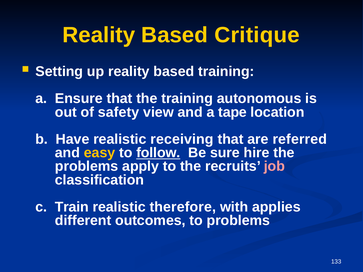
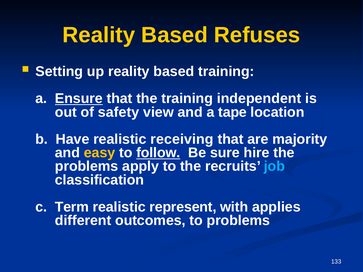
Critique: Critique -> Refuses (257, 35)
Ensure underline: none -> present (79, 99)
autonomous: autonomous -> independent (259, 99)
referred: referred -> majority (300, 139)
job colour: pink -> light blue (274, 166)
Train: Train -> Term (72, 207)
therefore: therefore -> represent (183, 207)
